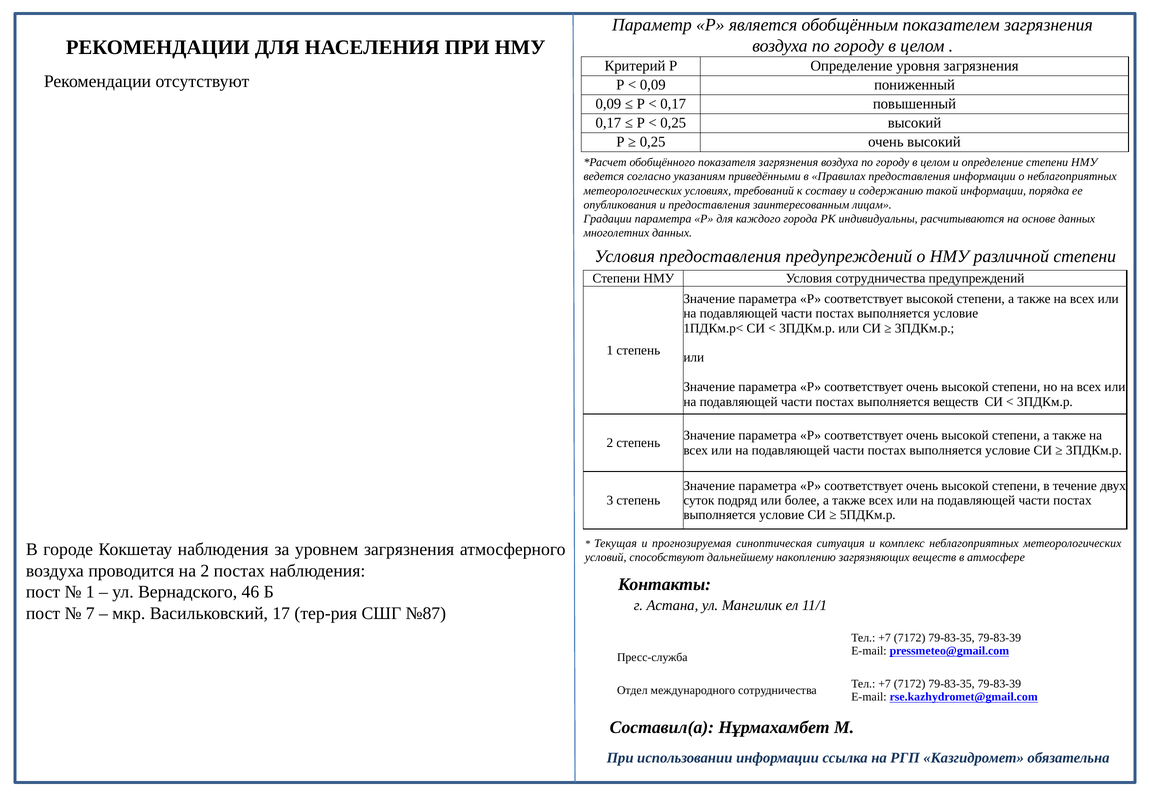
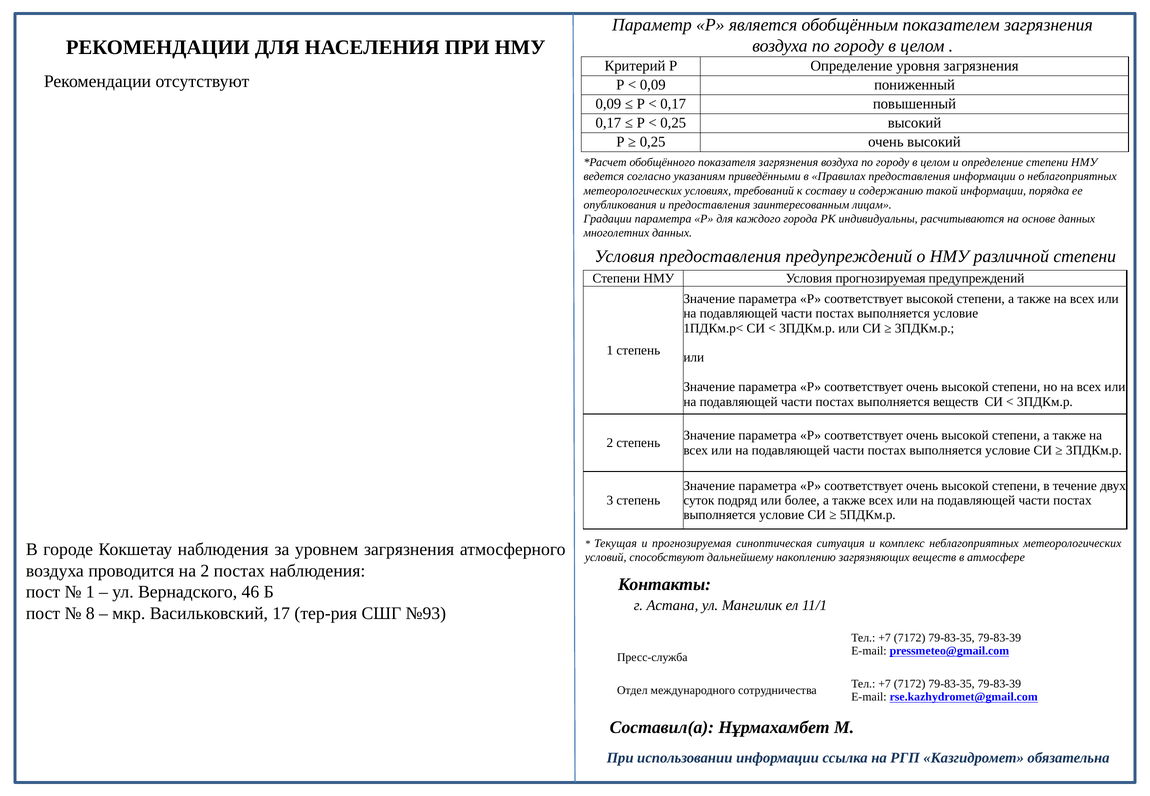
Условия сотрудничества: сотрудничества -> прогнозируемая (881, 278)
7: 7 -> 8 (90, 613)
№87: №87 -> №93 (426, 613)
